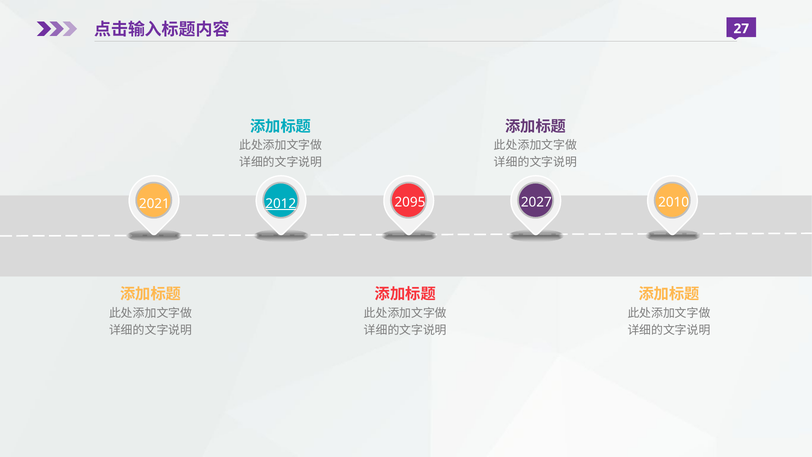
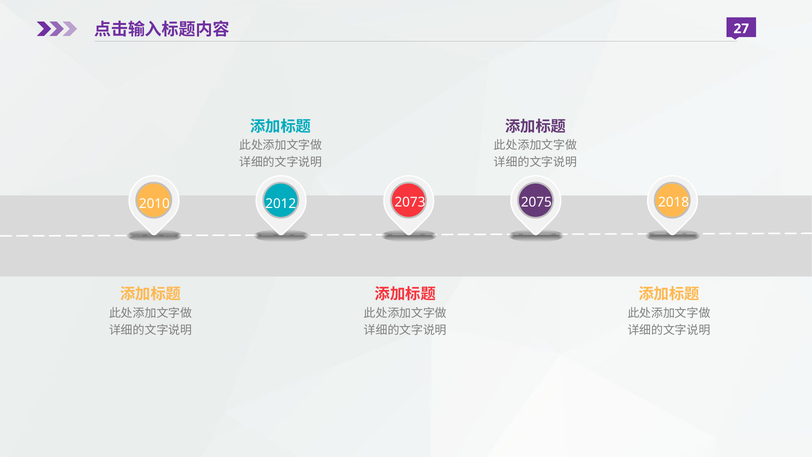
2095: 2095 -> 2073 (410, 202)
2027: 2027 -> 2075 (536, 202)
2010: 2010 -> 2018 (674, 202)
2021: 2021 -> 2010 (154, 203)
2012 underline: present -> none (281, 203)
